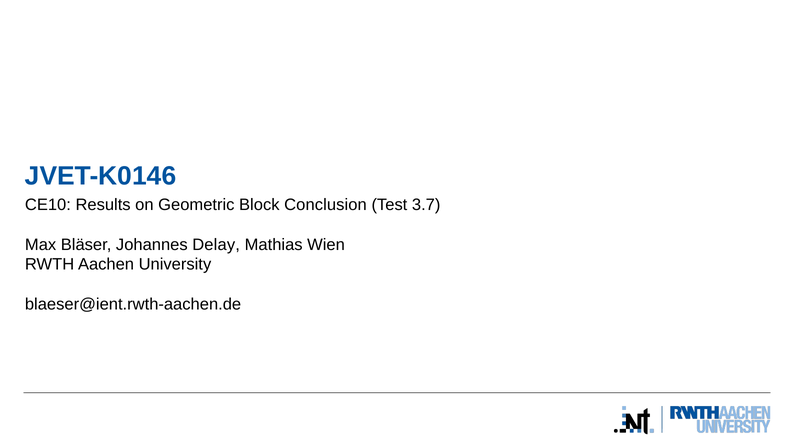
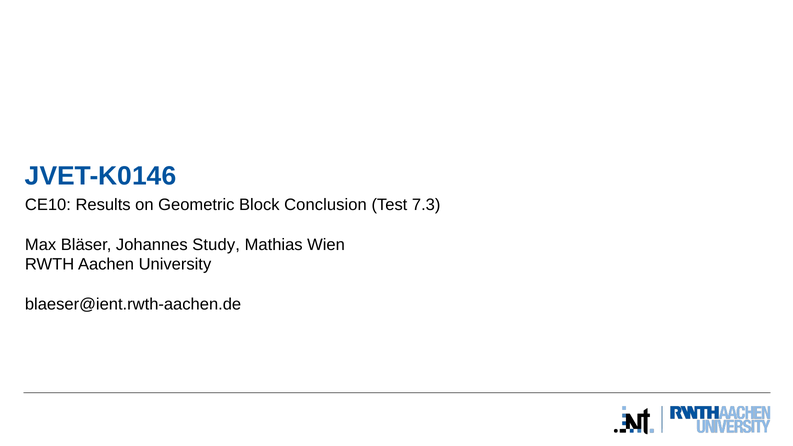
3.7: 3.7 -> 7.3 (426, 205)
Delay: Delay -> Study (216, 245)
